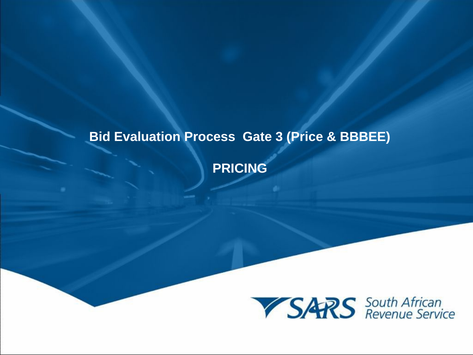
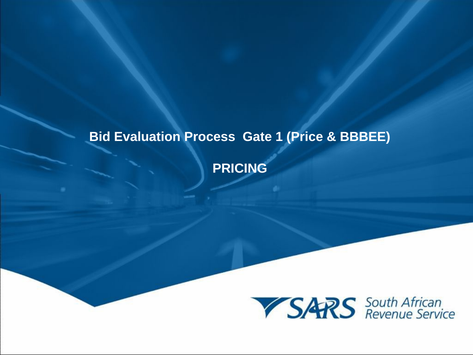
3: 3 -> 1 (279, 137)
